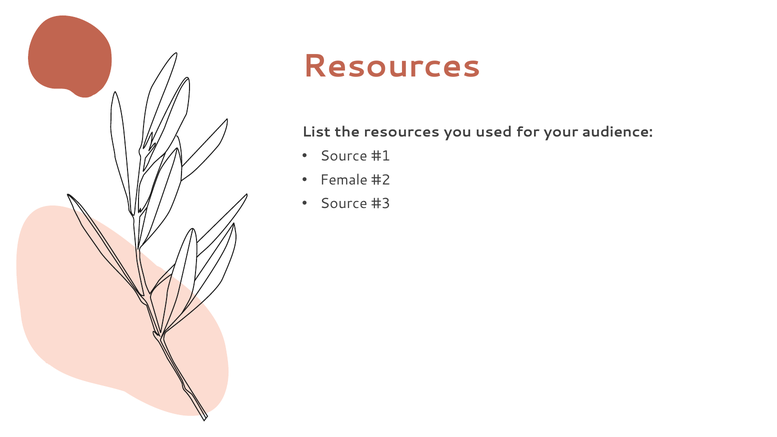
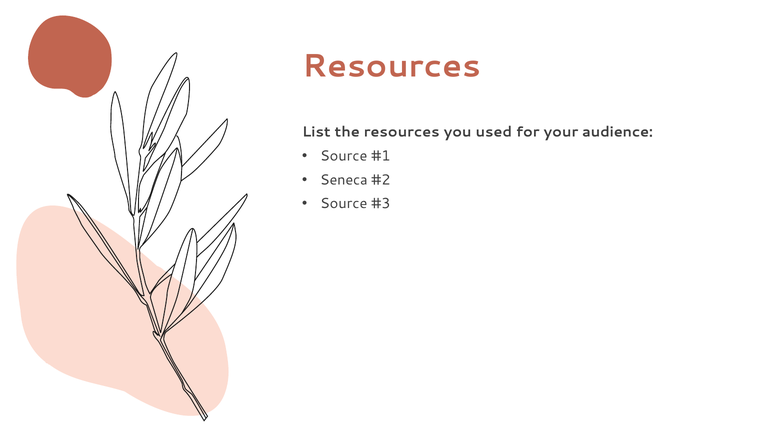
Female: Female -> Seneca (344, 180)
